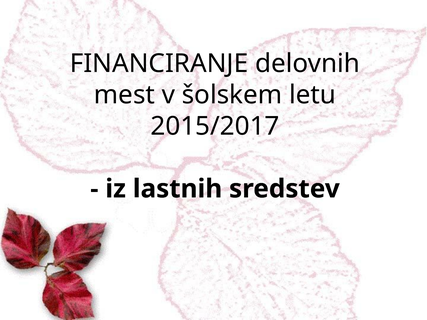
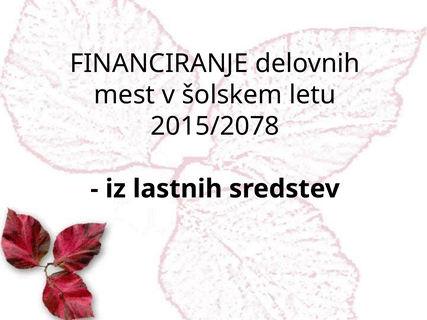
2015/2017: 2015/2017 -> 2015/2078 (215, 126)
